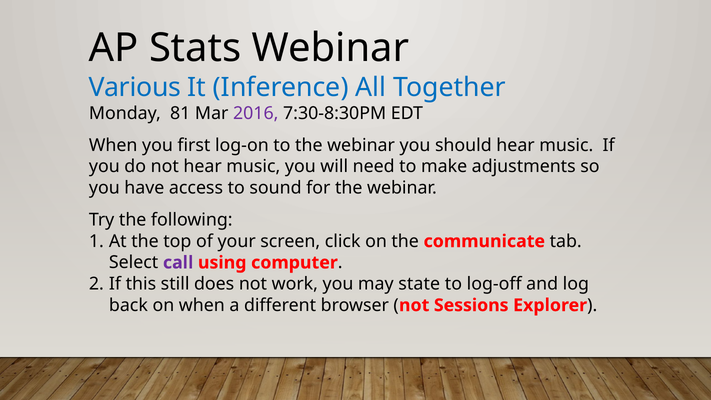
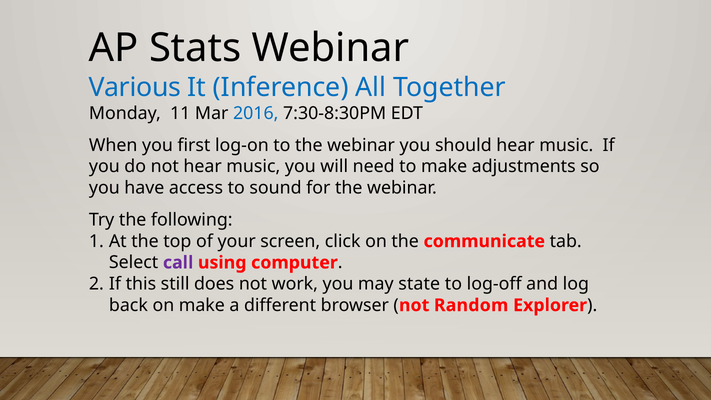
81: 81 -> 11 (180, 113)
2016 colour: purple -> blue (256, 113)
on when: when -> make (202, 305)
Sessions: Sessions -> Random (471, 305)
